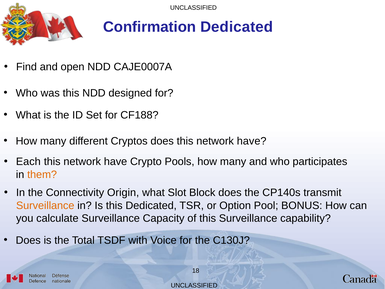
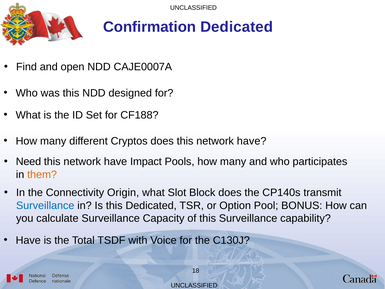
Each: Each -> Need (28, 161)
Crypto: Crypto -> Impact (146, 161)
Surveillance colour: orange -> blue (45, 205)
Does: Does -> Have (28, 240)
